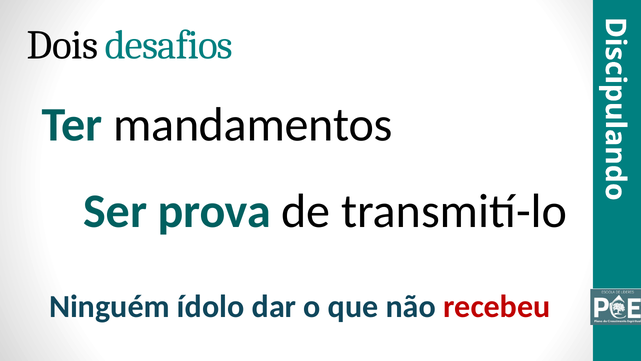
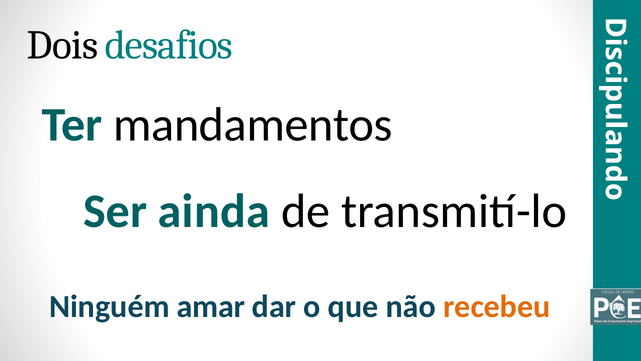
prova: prova -> ainda (214, 211)
ídolo: ídolo -> amar (211, 306)
recebeu colour: red -> orange (497, 306)
